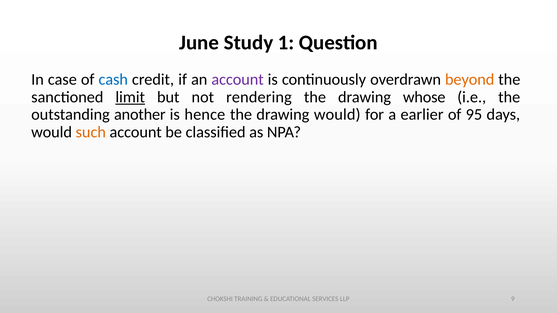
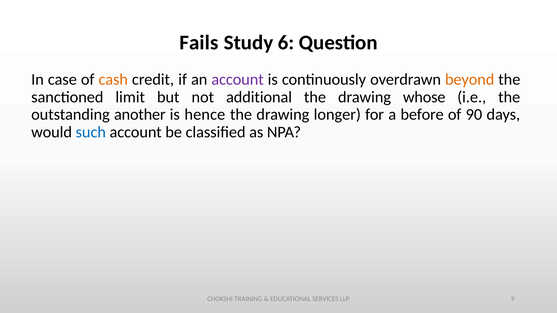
June: June -> Fails (199, 43)
1: 1 -> 6 (286, 43)
cash colour: blue -> orange (113, 80)
limit underline: present -> none (130, 97)
rendering: rendering -> additional (259, 97)
drawing would: would -> longer (337, 115)
earlier: earlier -> before (422, 115)
95: 95 -> 90 (474, 115)
such colour: orange -> blue (91, 132)
